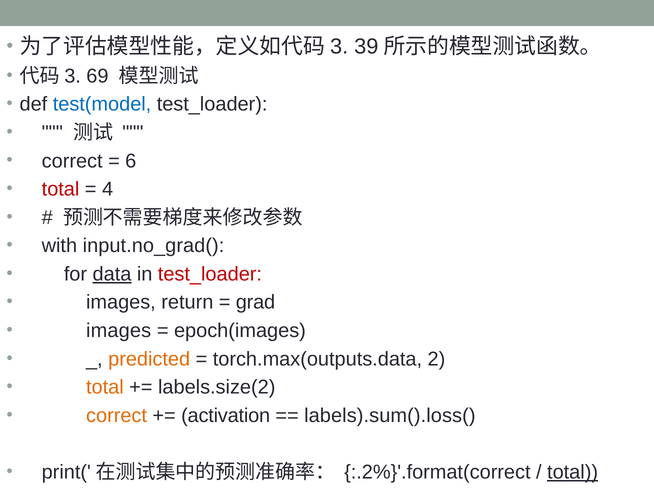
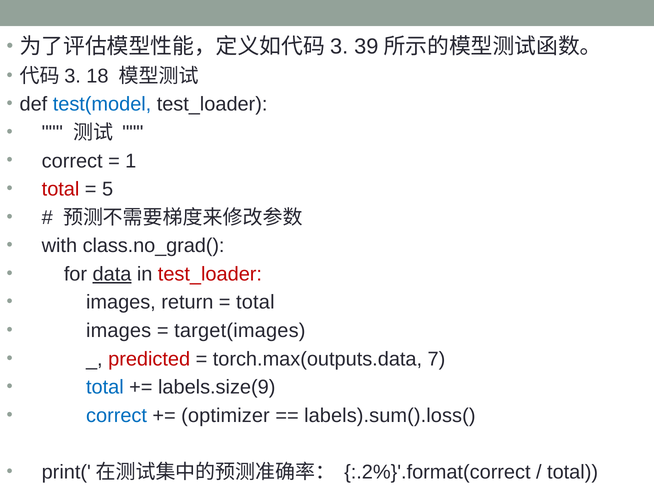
69: 69 -> 18 (97, 76)
6: 6 -> 1 (131, 161)
4: 4 -> 5 (108, 189)
input.no_grad(: input.no_grad( -> class.no_grad( (154, 246)
grad: grad -> total (255, 303)
epoch(images: epoch(images -> target(images (240, 331)
predicted colour: orange -> red (149, 359)
2: 2 -> 7 (436, 359)
total colour: orange -> blue (105, 388)
labels.size(2: labels.size(2 -> labels.size(9 (217, 388)
correct colour: orange -> blue (117, 416)
activation: activation -> optimizer (226, 416)
total underline: present -> none (573, 473)
